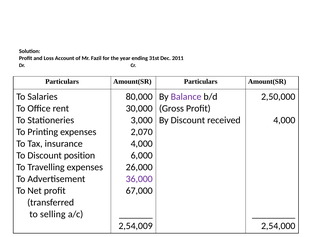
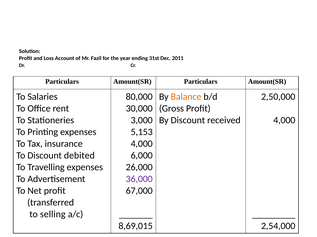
Balance colour: purple -> orange (186, 97)
2,070: 2,070 -> 5,153 (142, 132)
position: position -> debited (79, 156)
2,54,009: 2,54,009 -> 8,69,015 (136, 227)
